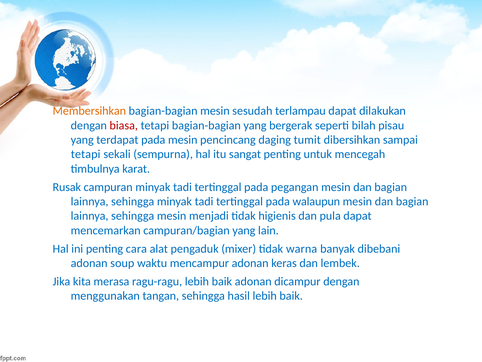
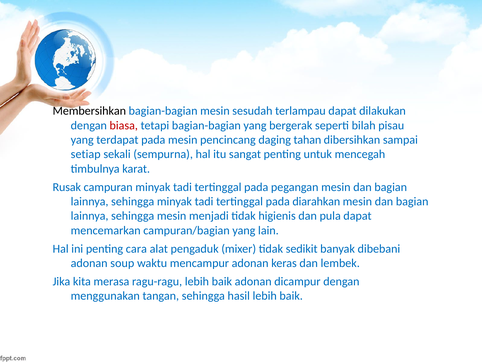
Membersihkan colour: orange -> black (89, 111)
tumit: tumit -> tahan (307, 140)
tetapi: tetapi -> setiap (86, 154)
walaupun: walaupun -> diarahkan (316, 201)
warna: warna -> sedikit (302, 248)
